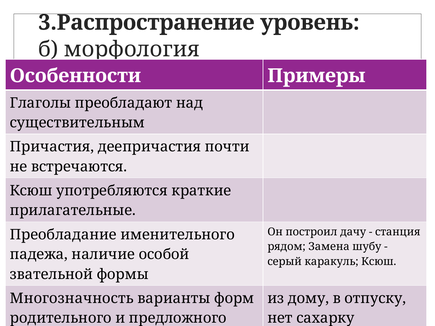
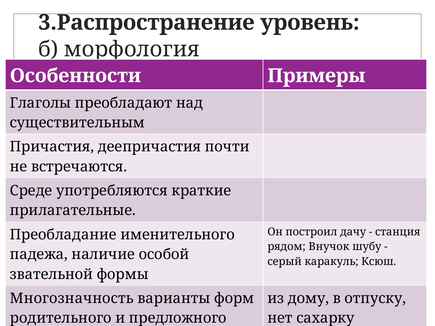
Ксюш: Ксюш -> Среде (31, 191)
Замена: Замена -> Внучок (329, 247)
